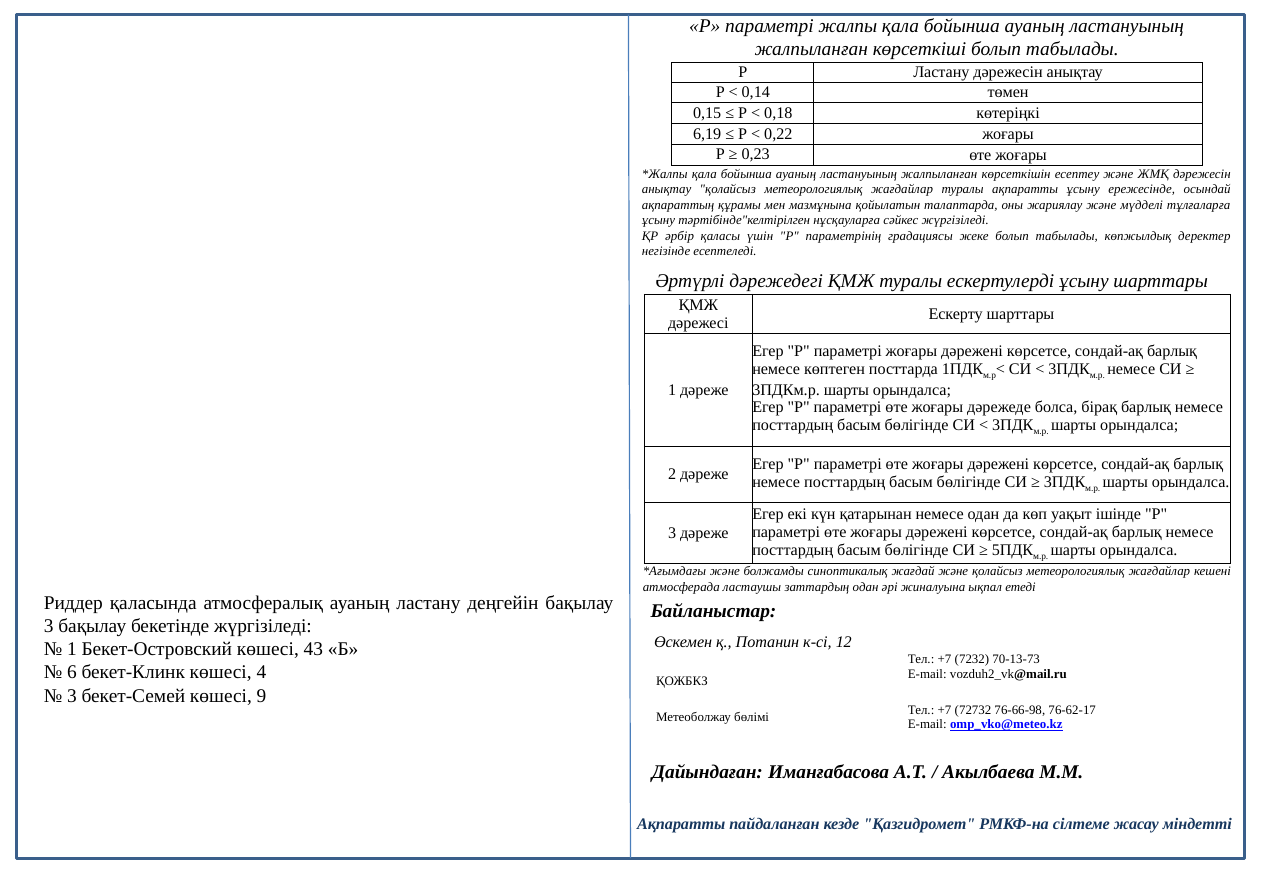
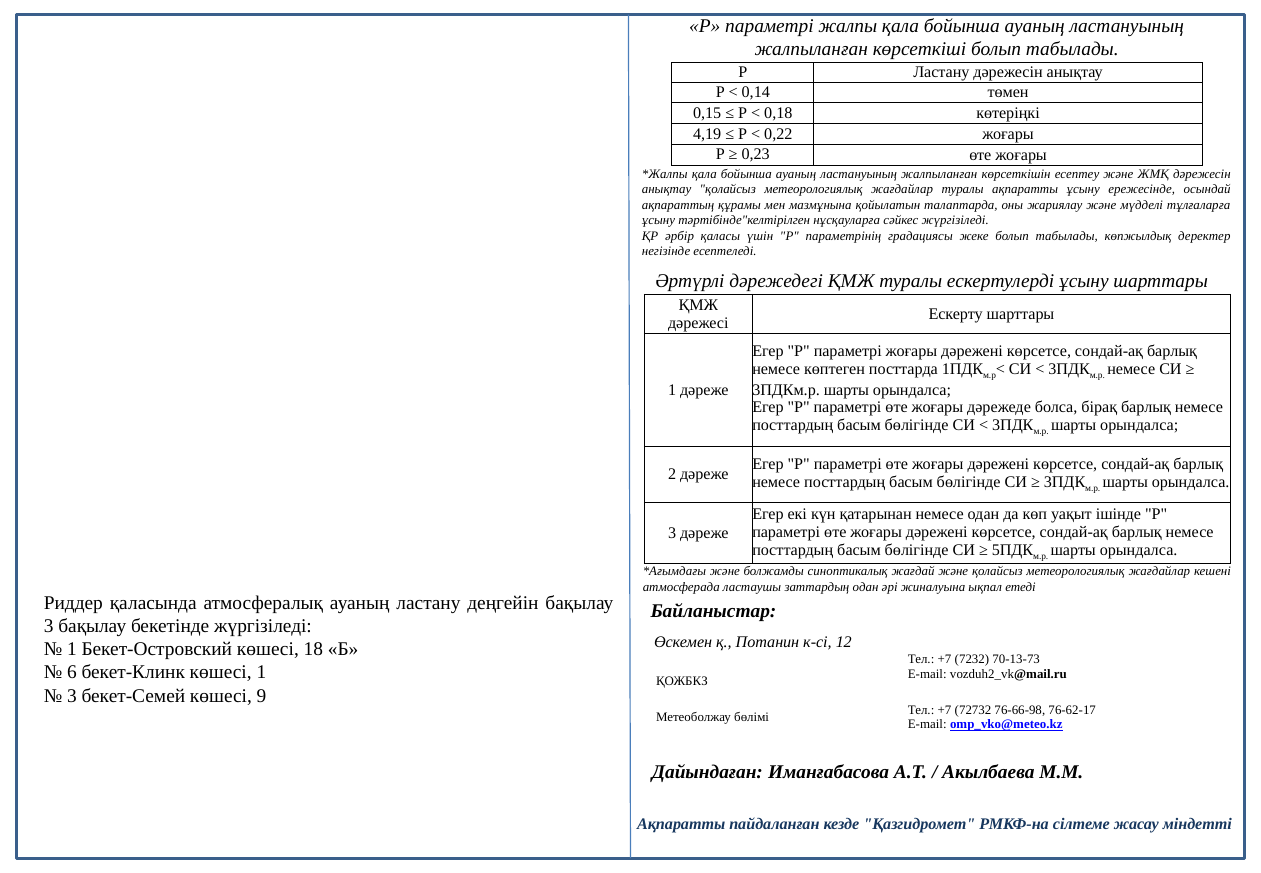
6,19: 6,19 -> 4,19 (707, 134)
43: 43 -> 18 (313, 649)
көшесі 4: 4 -> 1 (261, 672)
